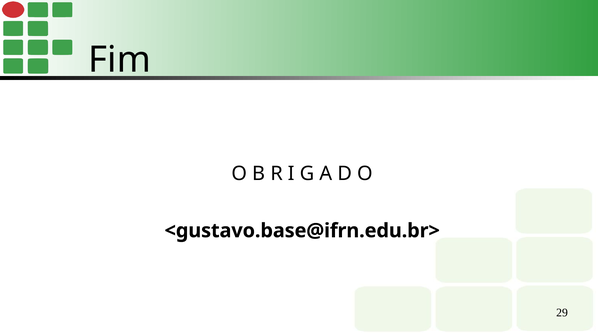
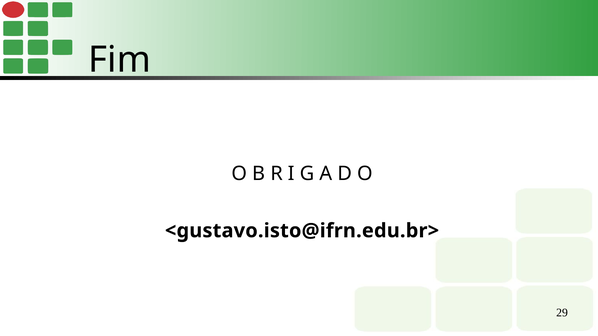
<gustavo.base@ifrn.edu.br>: <gustavo.base@ifrn.edu.br> -> <gustavo.isto@ifrn.edu.br> (302, 231)
